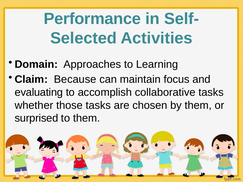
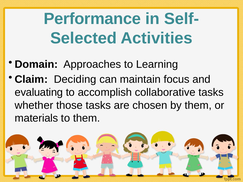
Because: Because -> Deciding (75, 79)
surprised: surprised -> materials (36, 118)
